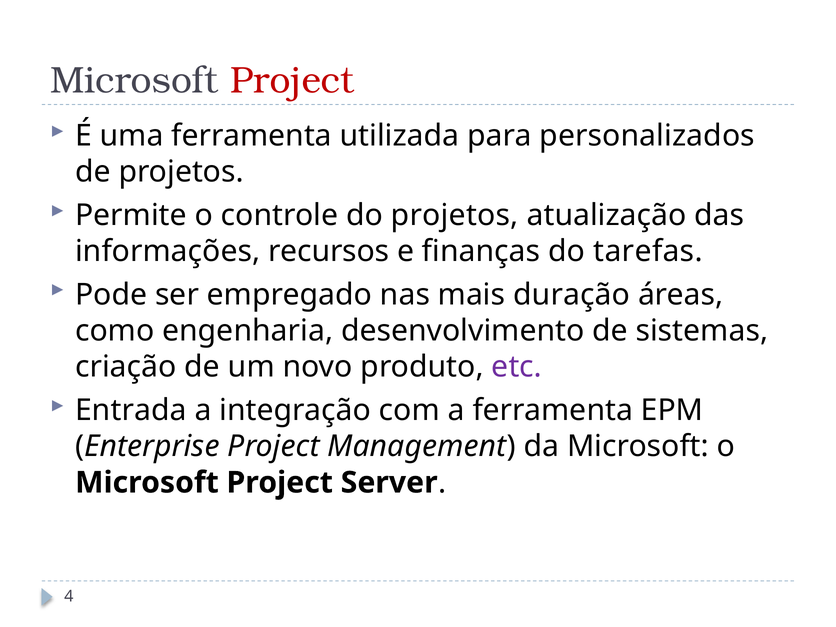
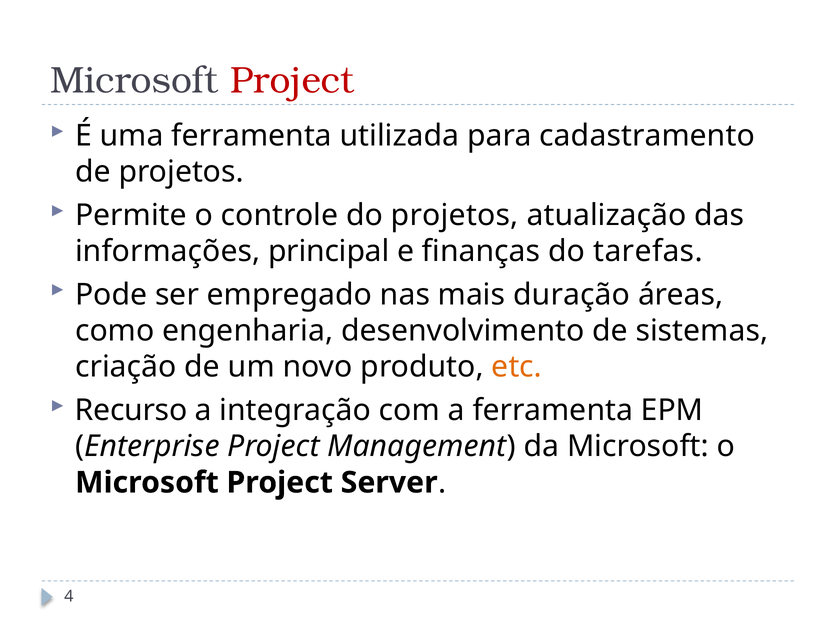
personalizados: personalizados -> cadastramento (647, 136)
recursos: recursos -> principal (329, 251)
etc colour: purple -> orange (517, 367)
Entrada: Entrada -> Recurso (131, 410)
